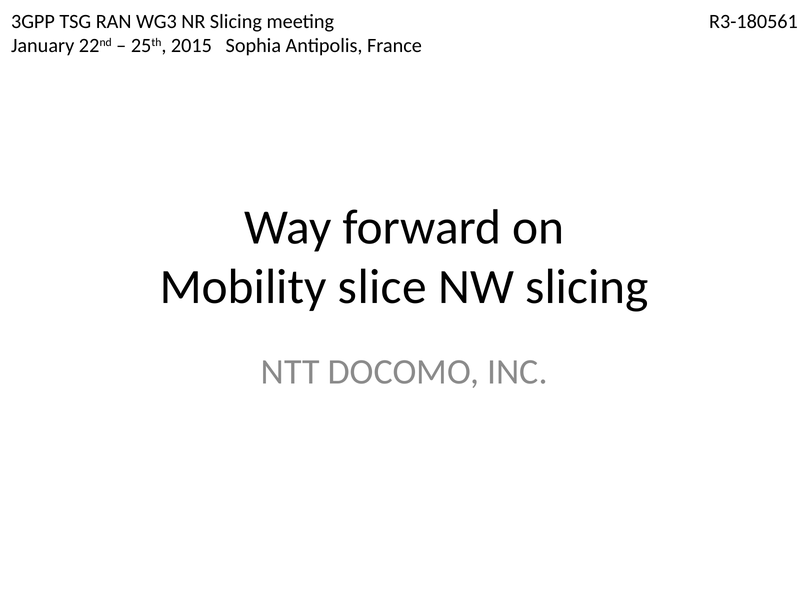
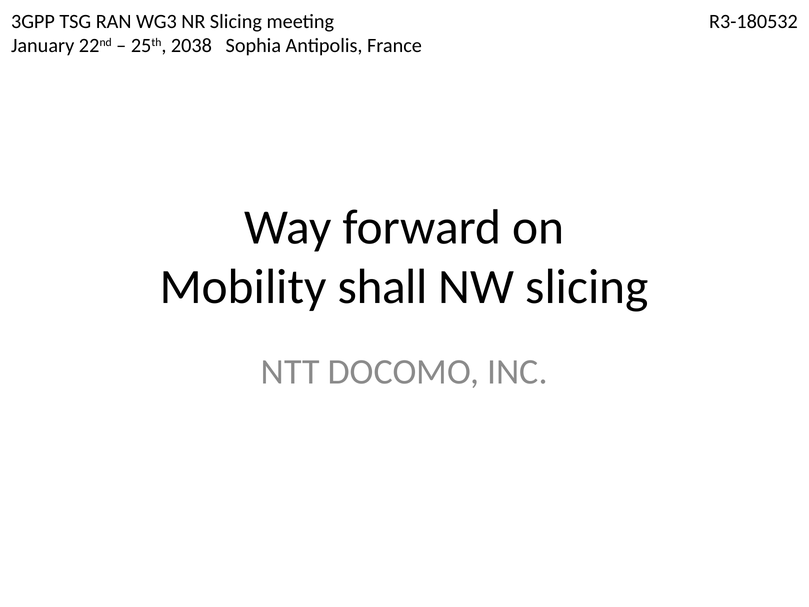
R3-180561: R3-180561 -> R3-180532 (753, 21)
2015: 2015 -> 2038 (191, 46)
slice: slice -> shall (383, 287)
